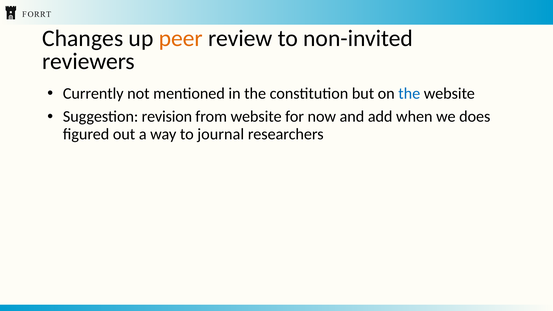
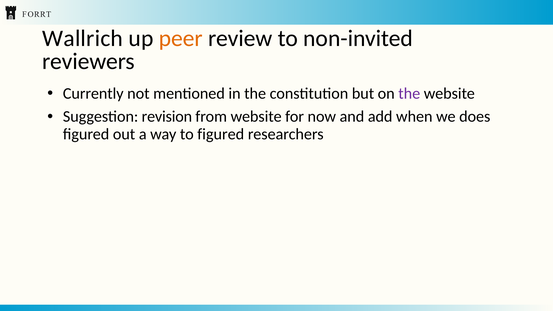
Changes: Changes -> Wallrich (83, 38)
the colour: blue -> purple (409, 93)
to journal: journal -> figured (221, 134)
